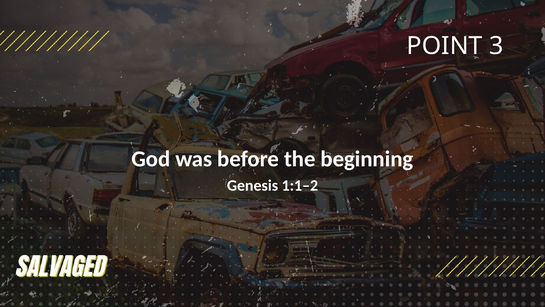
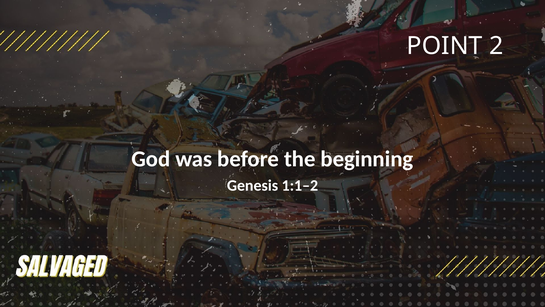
3: 3 -> 2 (496, 46)
